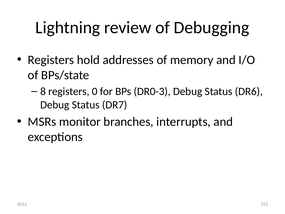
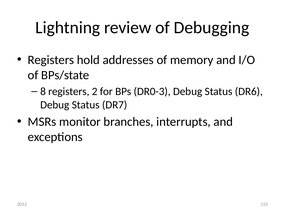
0: 0 -> 2 (95, 91)
